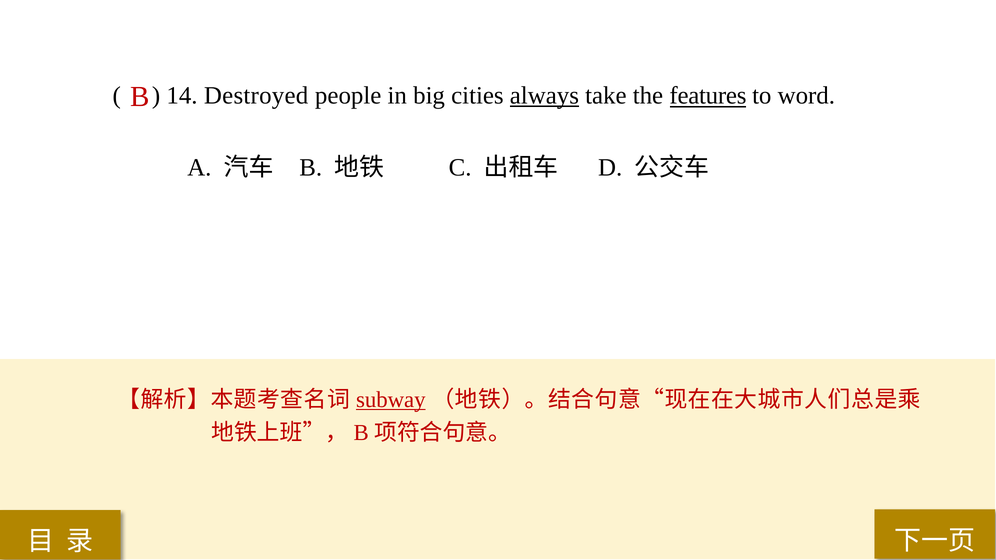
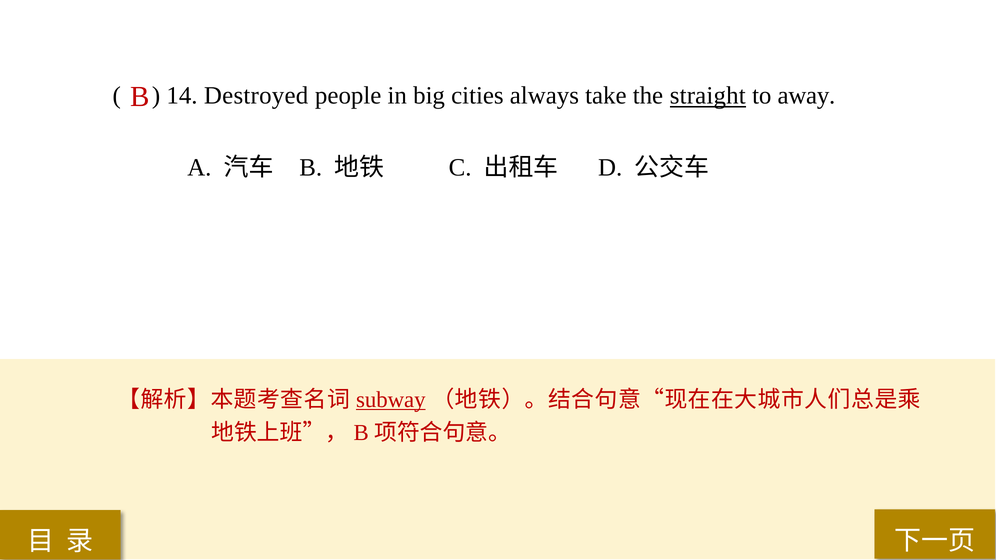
always underline: present -> none (544, 96)
features: features -> straight (708, 96)
word: word -> away (806, 96)
